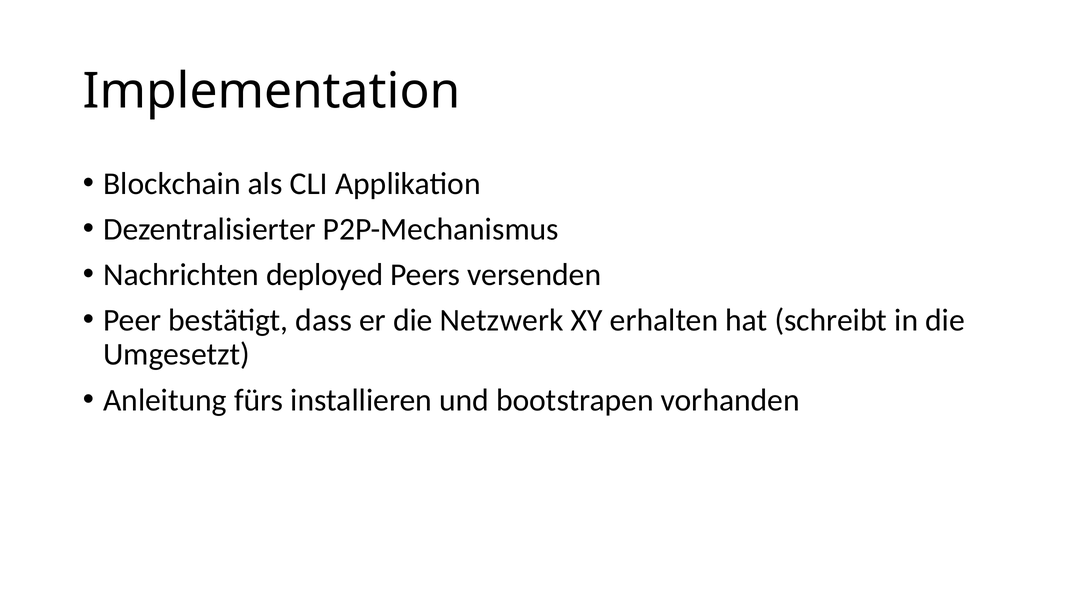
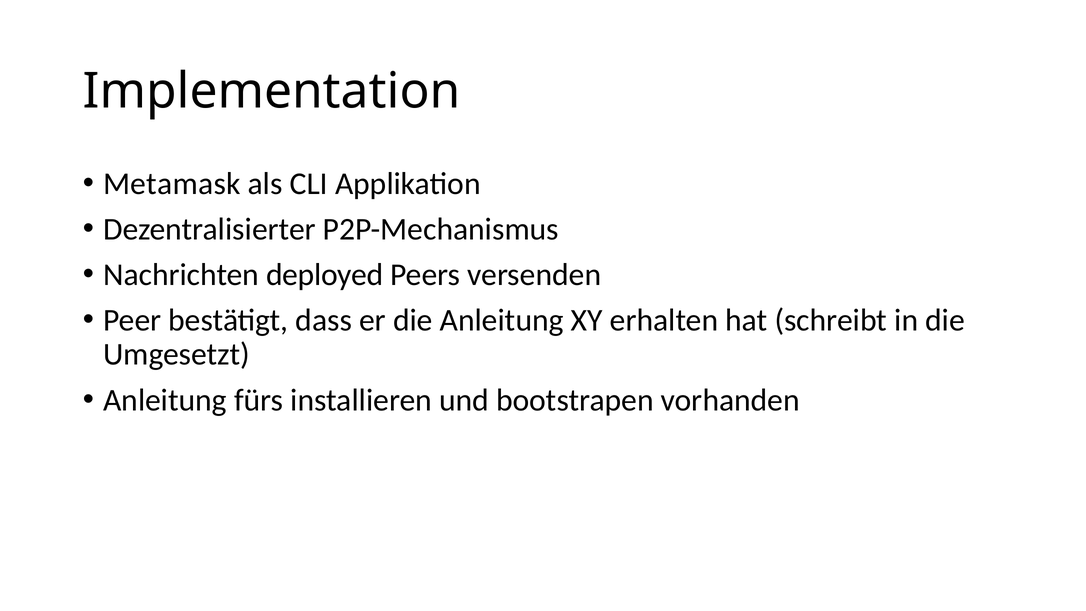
Blockchain: Blockchain -> Metamask (172, 184)
die Netzwerk: Netzwerk -> Anleitung (502, 320)
